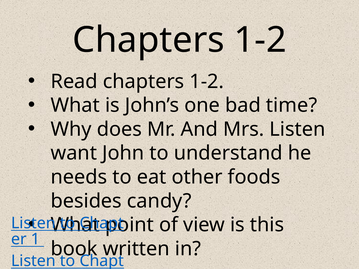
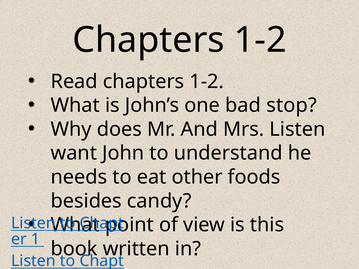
time: time -> stop (292, 105)
